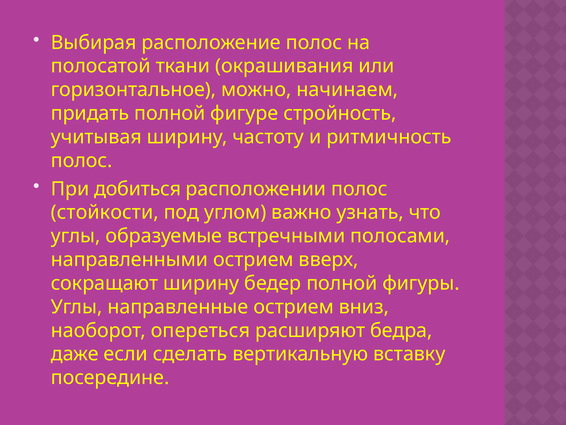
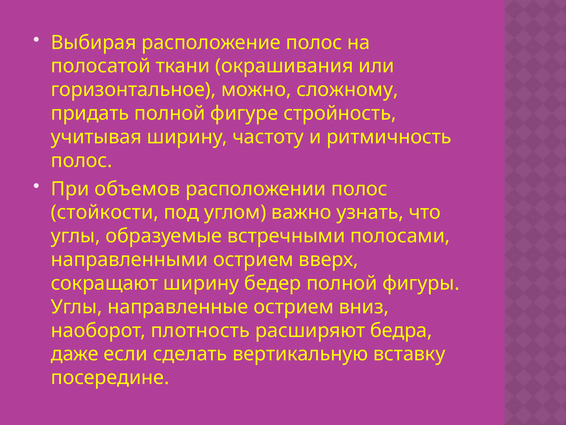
начинаем: начинаем -> сложному (347, 90)
добиться: добиться -> объемов (137, 189)
опереться: опереться -> плотность (200, 330)
